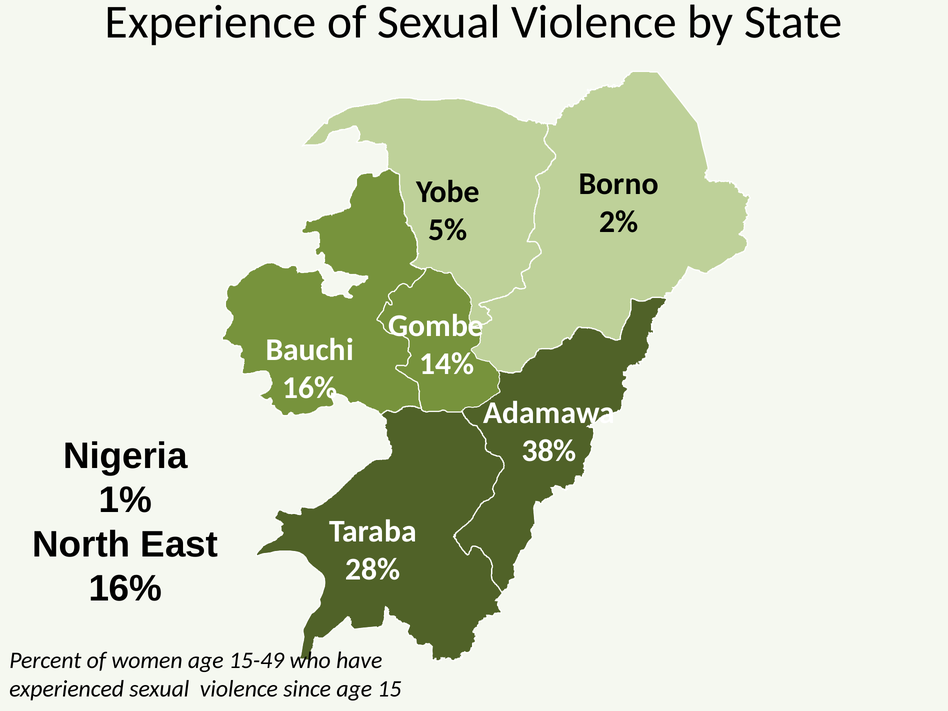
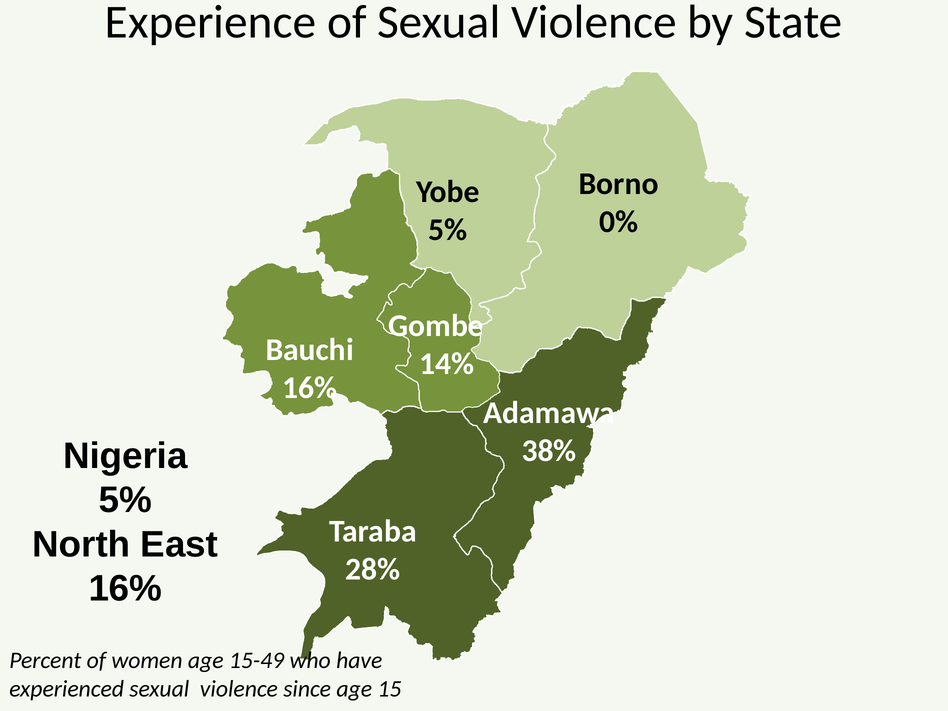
2%: 2% -> 0% (619, 222)
1%: 1% -> 5% (125, 500)
